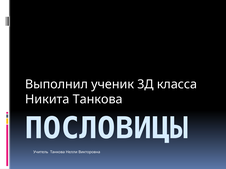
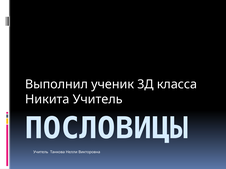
Никита Танкова: Танкова -> Учитель (98, 100)
